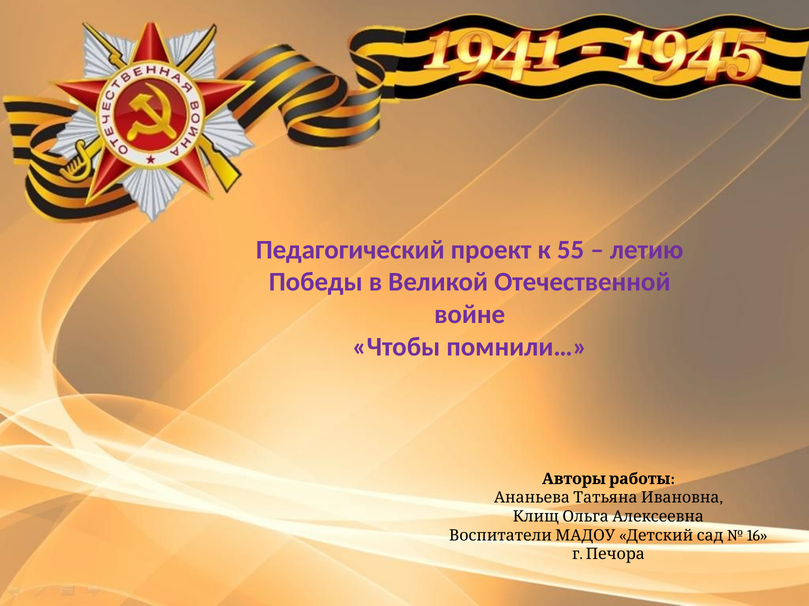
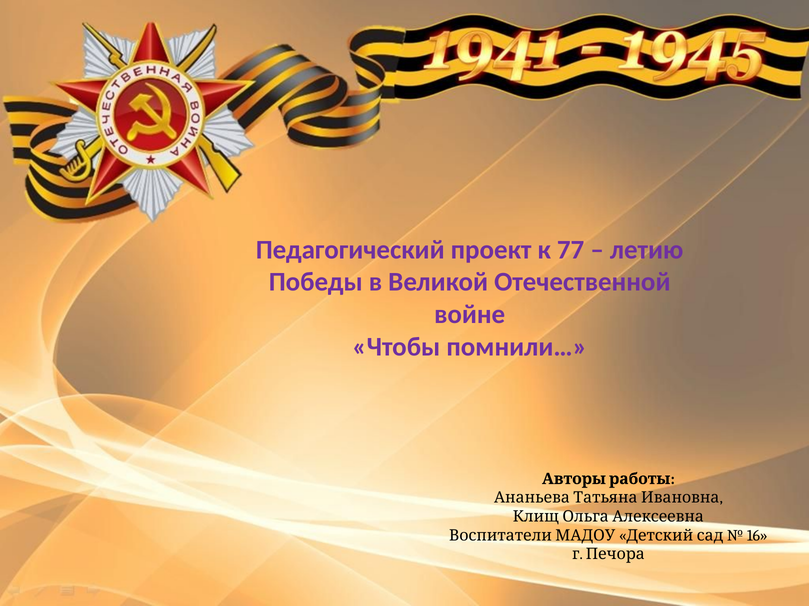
55: 55 -> 77 (571, 250)
